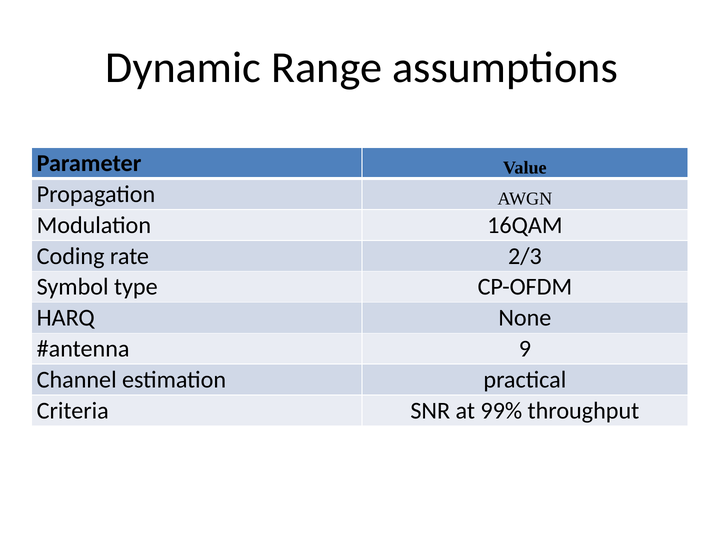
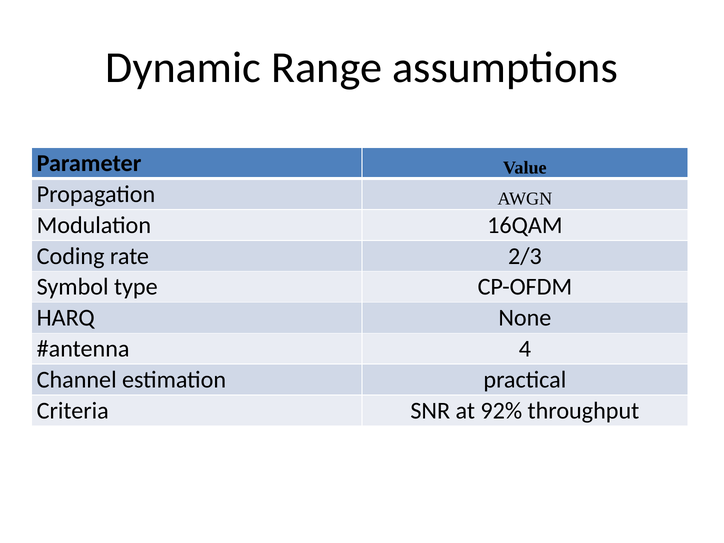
9: 9 -> 4 (525, 349)
99%: 99% -> 92% (501, 411)
